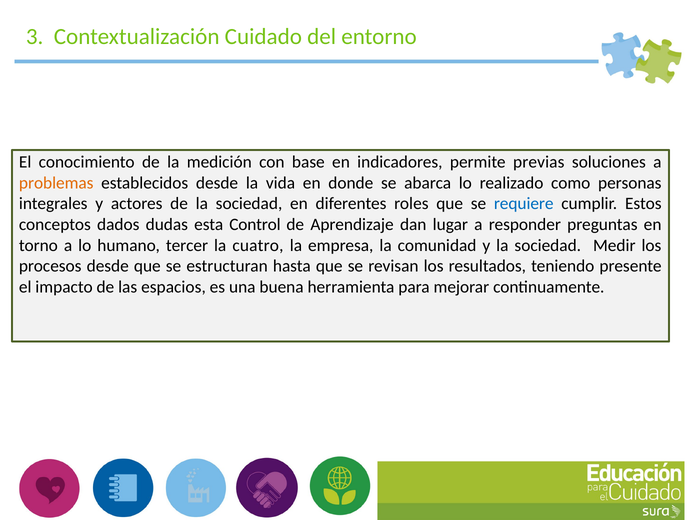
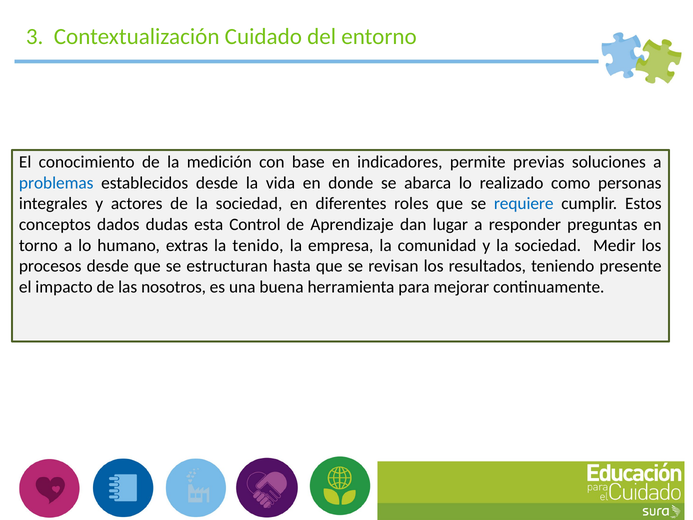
problemas colour: orange -> blue (56, 183)
tercer: tercer -> extras (187, 245)
cuatro: cuatro -> tenido (258, 245)
espacios: espacios -> nosotros (174, 287)
